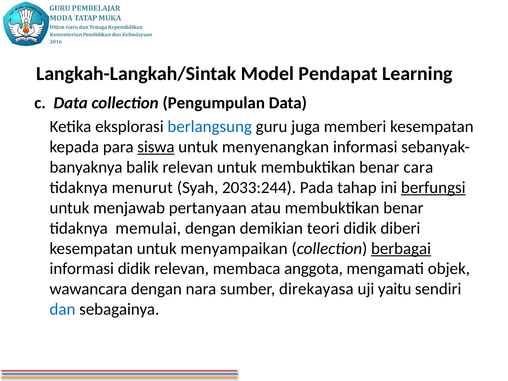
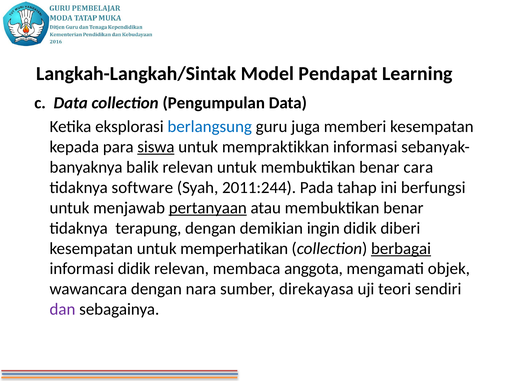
menyenangkan: menyenangkan -> mempraktikkan (276, 147)
menurut: menurut -> software (142, 187)
2033:244: 2033:244 -> 2011:244 (259, 187)
berfungsi underline: present -> none (433, 187)
pertanyaan underline: none -> present (208, 208)
memulai: memulai -> terapung (148, 228)
teori: teori -> ingin (323, 228)
menyampaikan: menyampaikan -> memperhatikan (234, 248)
yaitu: yaitu -> teori (395, 289)
dan colour: blue -> purple (62, 309)
